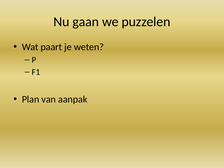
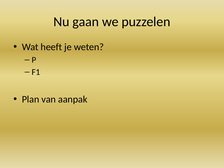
paart: paart -> heeft (51, 47)
